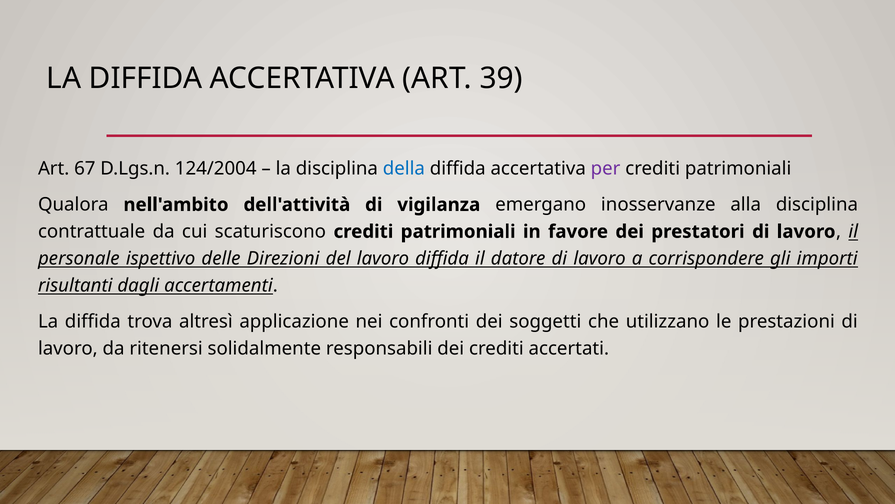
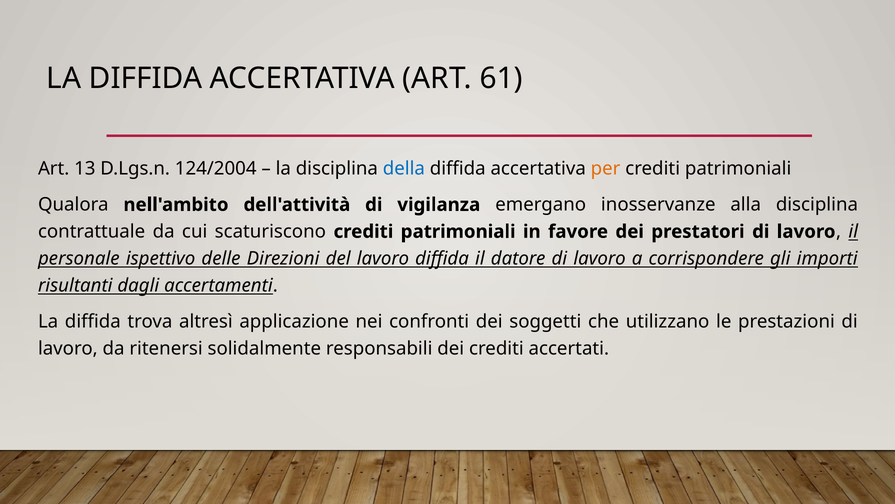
39: 39 -> 61 (501, 78)
67: 67 -> 13 (85, 168)
per colour: purple -> orange (606, 168)
